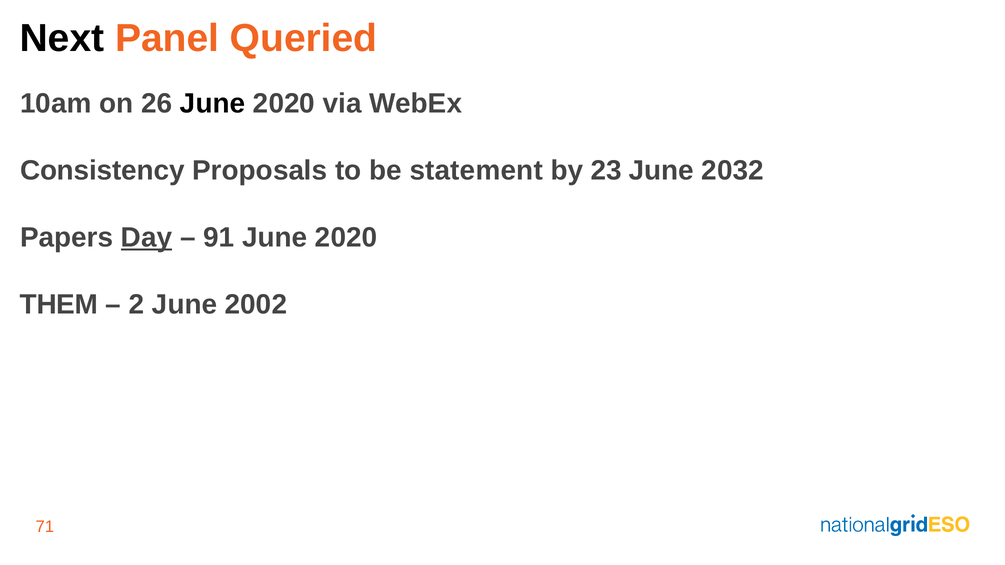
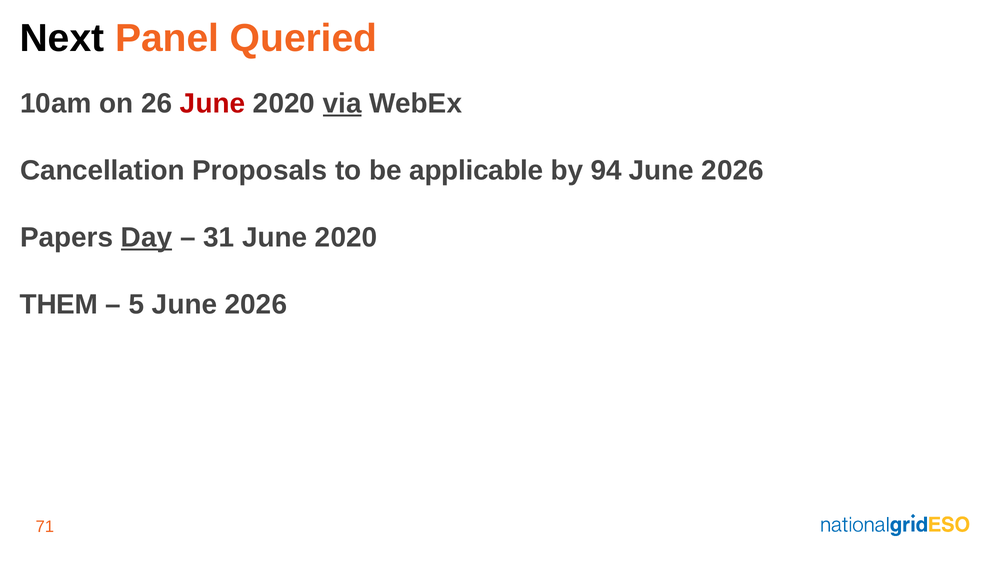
June colour: black -> red (213, 104)
via underline: none -> present (342, 104)
Consistency: Consistency -> Cancellation (102, 171)
statement: statement -> applicable (476, 171)
23: 23 -> 94 (606, 171)
2032: 2032 -> 2026 (733, 171)
91: 91 -> 31 (219, 238)
2: 2 -> 5 (136, 305)
2002: 2002 -> 2026 (256, 305)
